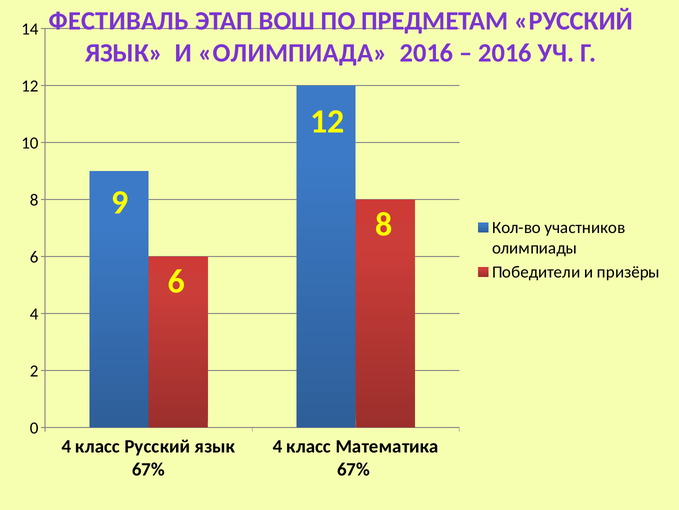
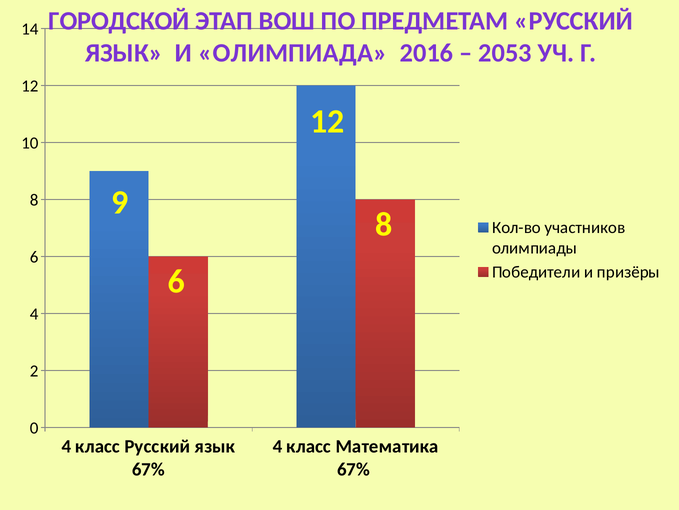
ФЕСТИВАЛЬ: ФЕСТИВАЛЬ -> ГОРОДСКОЙ (119, 21)
2016: 2016 -> 2053 (505, 53)
